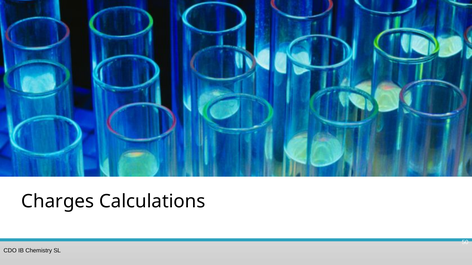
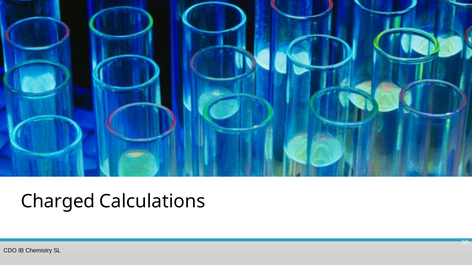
Charges: Charges -> Charged (58, 202)
